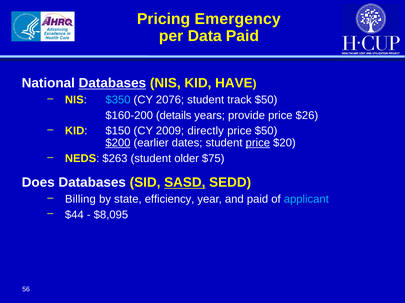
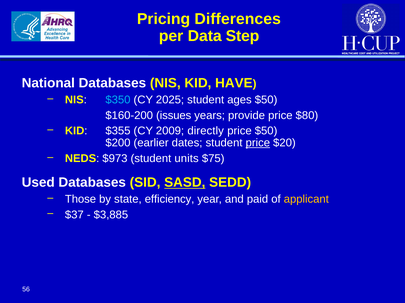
Emergency: Emergency -> Differences (238, 19)
Data Paid: Paid -> Step (242, 36)
Databases underline: present -> none (112, 83)
2076: 2076 -> 2025 (170, 100)
track: track -> ages (239, 100)
details: details -> issues (174, 116)
$26: $26 -> $80 (307, 116)
$150: $150 -> $355 (118, 131)
$200 underline: present -> none (118, 143)
$263: $263 -> $973 (115, 159)
older: older -> units (187, 159)
Does: Does -> Used (38, 183)
Billing: Billing -> Those (81, 200)
applicant colour: light blue -> yellow (306, 200)
$44: $44 -> $37 (74, 215)
$8,095: $8,095 -> $3,885 (111, 215)
